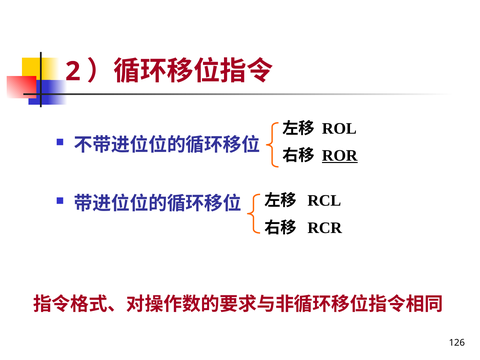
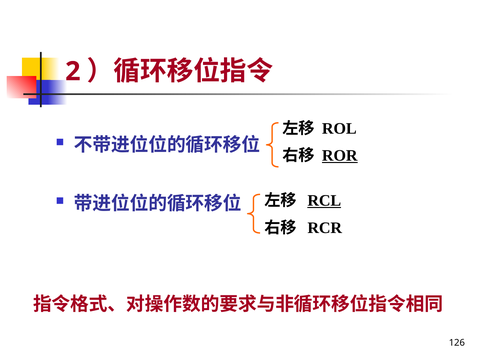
RCL underline: none -> present (324, 201)
